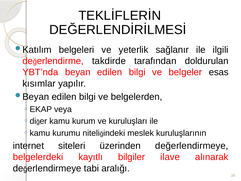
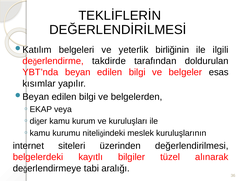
sağlanır: sağlanır -> birliğinin (172, 50)
değerlendirmeye: değerlendirmeye -> değerlendirilmesi (192, 146)
ilave: ilave -> tüzel (170, 157)
